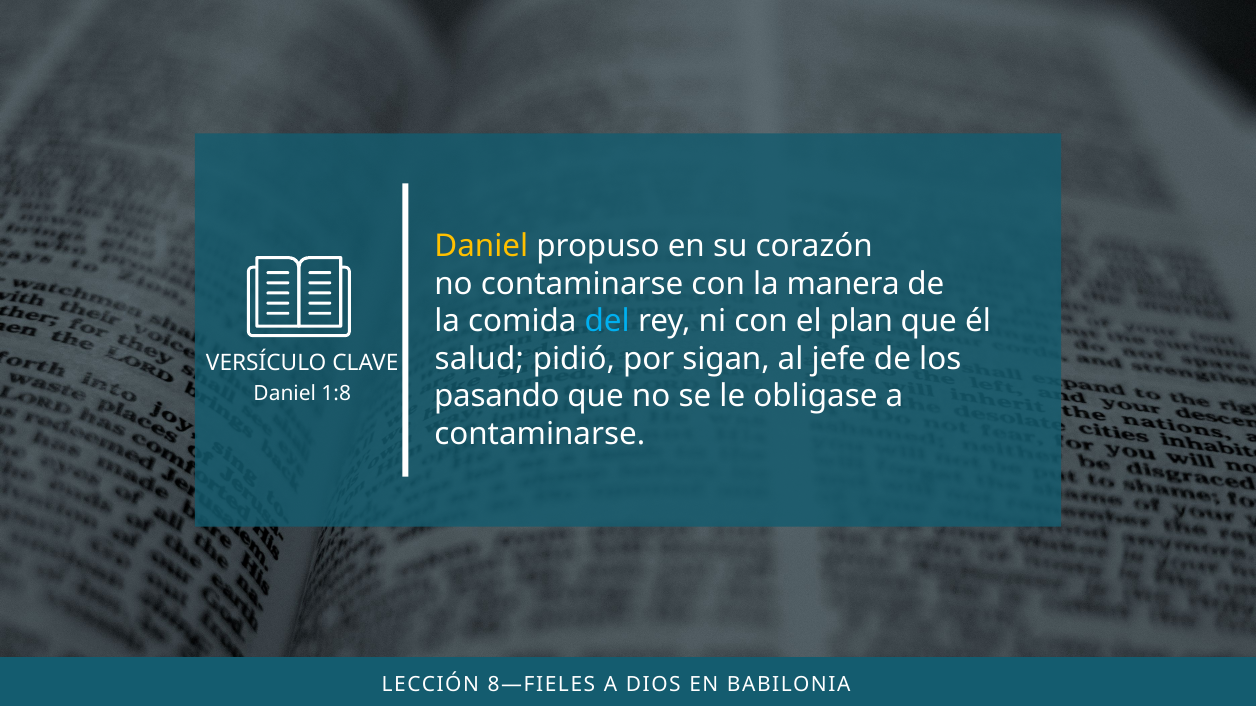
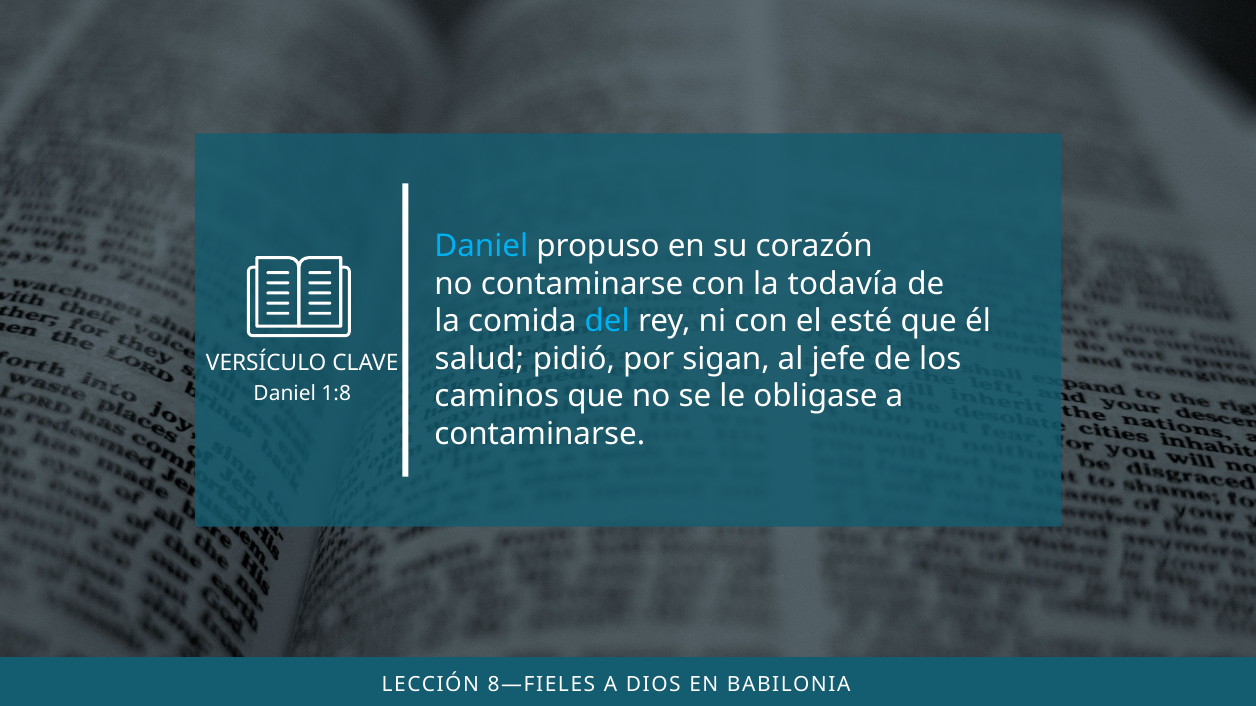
Daniel colour: yellow -> light blue (481, 246)
manera: manera -> todavía (843, 284)
plan: plan -> esté (861, 322)
pasando: pasando -> caminos (497, 397)
